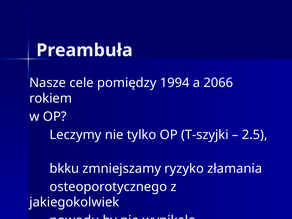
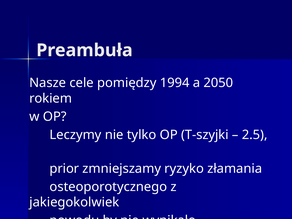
2066: 2066 -> 2050 (218, 83)
bkku: bkku -> prior (64, 169)
